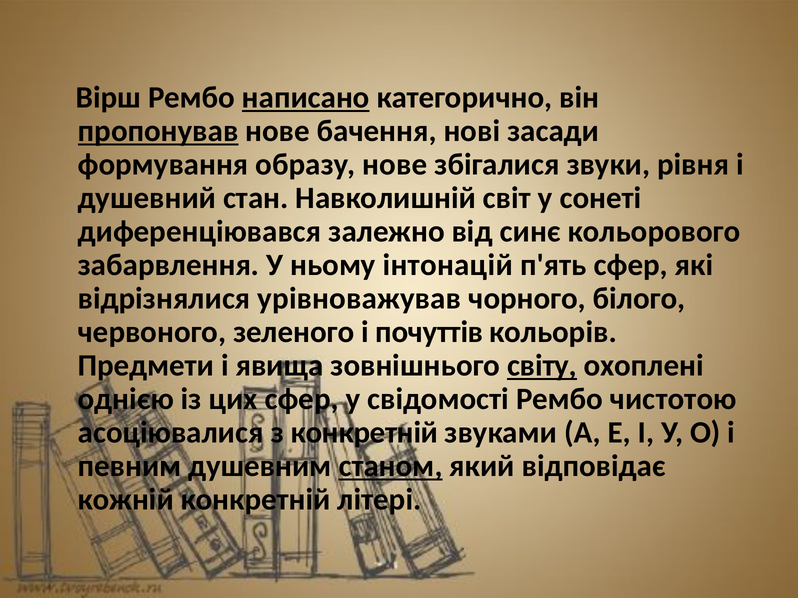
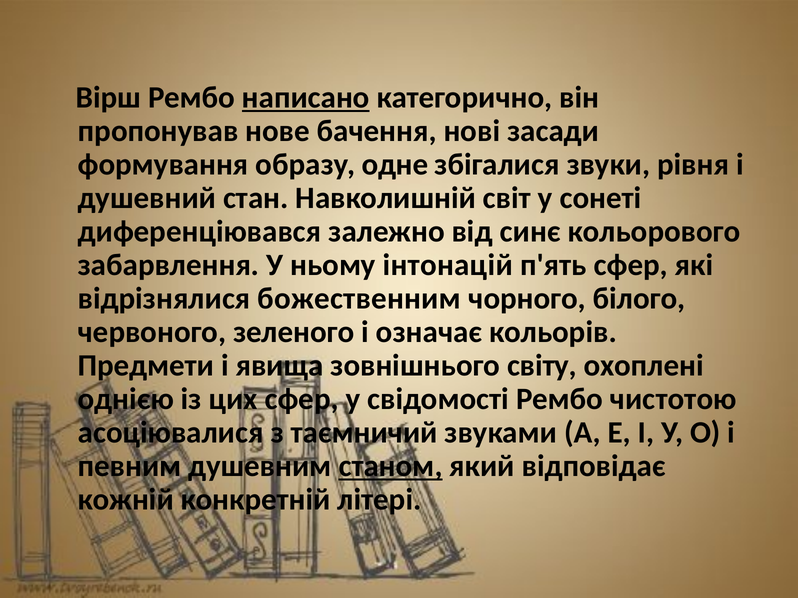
пропонував underline: present -> none (158, 131)
образу нове: нове -> одне (395, 165)
урівноважував: урівноважував -> божественним (359, 299)
почуттів: почуттів -> означає (429, 332)
світу underline: present -> none (542, 366)
з конкретній: конкретній -> таємничий (364, 433)
